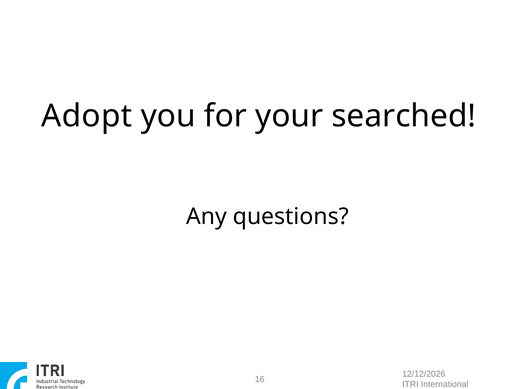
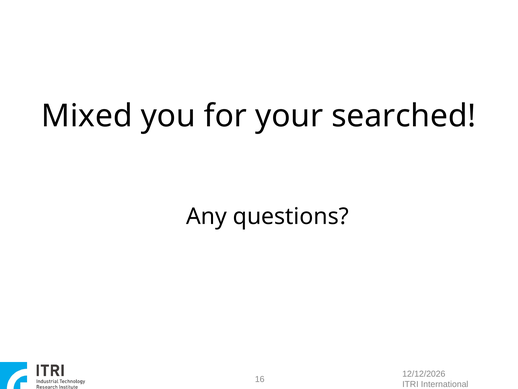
Adopt: Adopt -> Mixed (87, 116)
